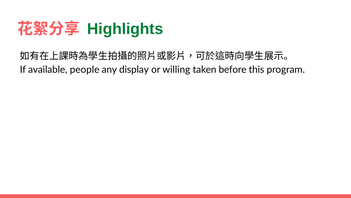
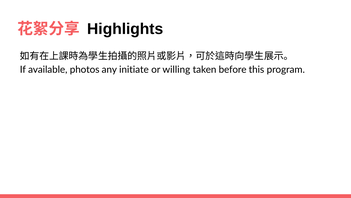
Highlights colour: green -> black (125, 29)
people: people -> photos (85, 69)
display: display -> initiate (134, 69)
